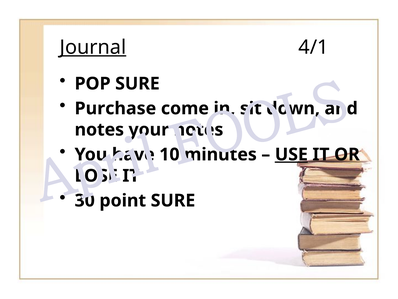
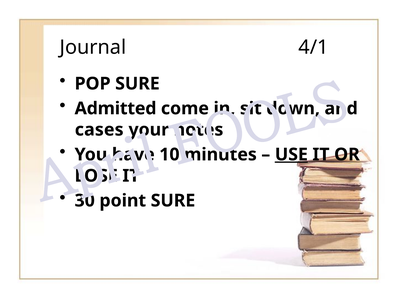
Journal underline: present -> none (93, 47)
Purchase: Purchase -> Admitted (116, 108)
notes: notes -> cases (99, 129)
